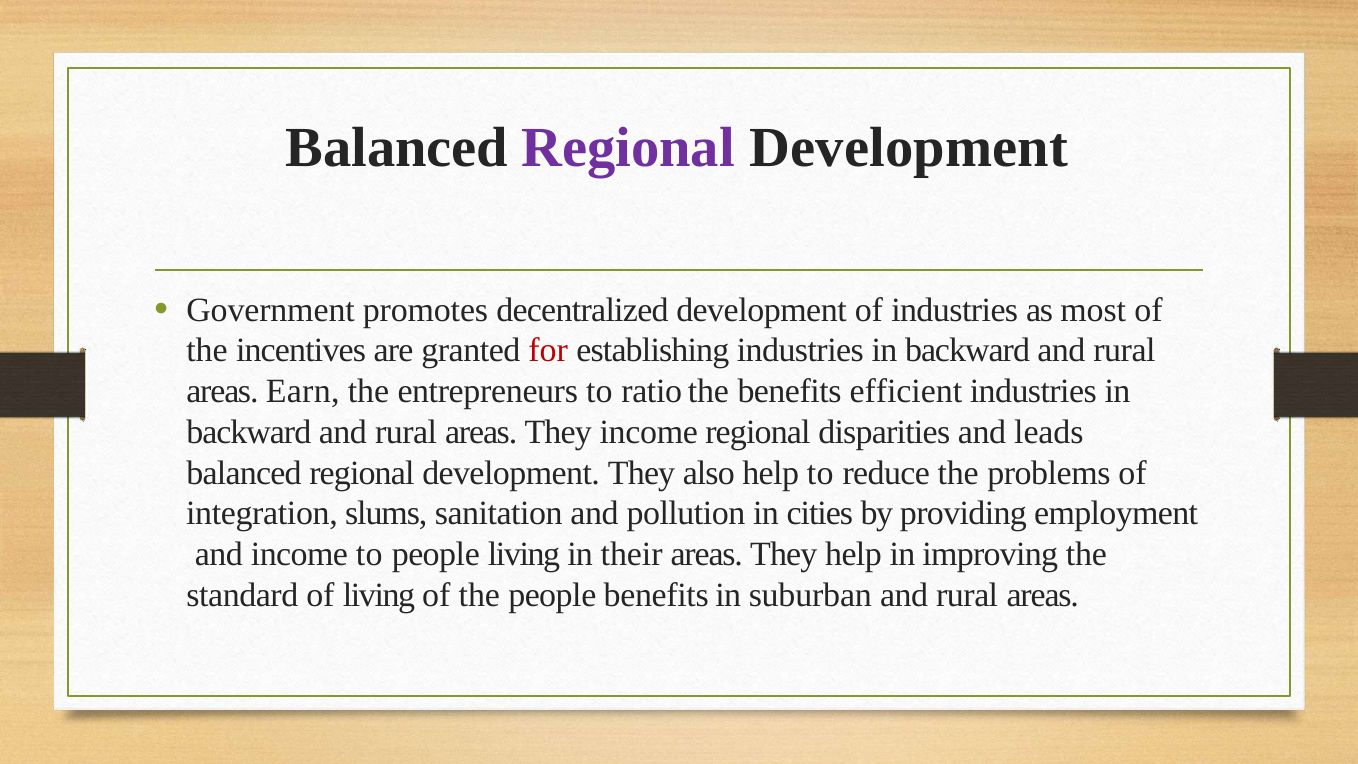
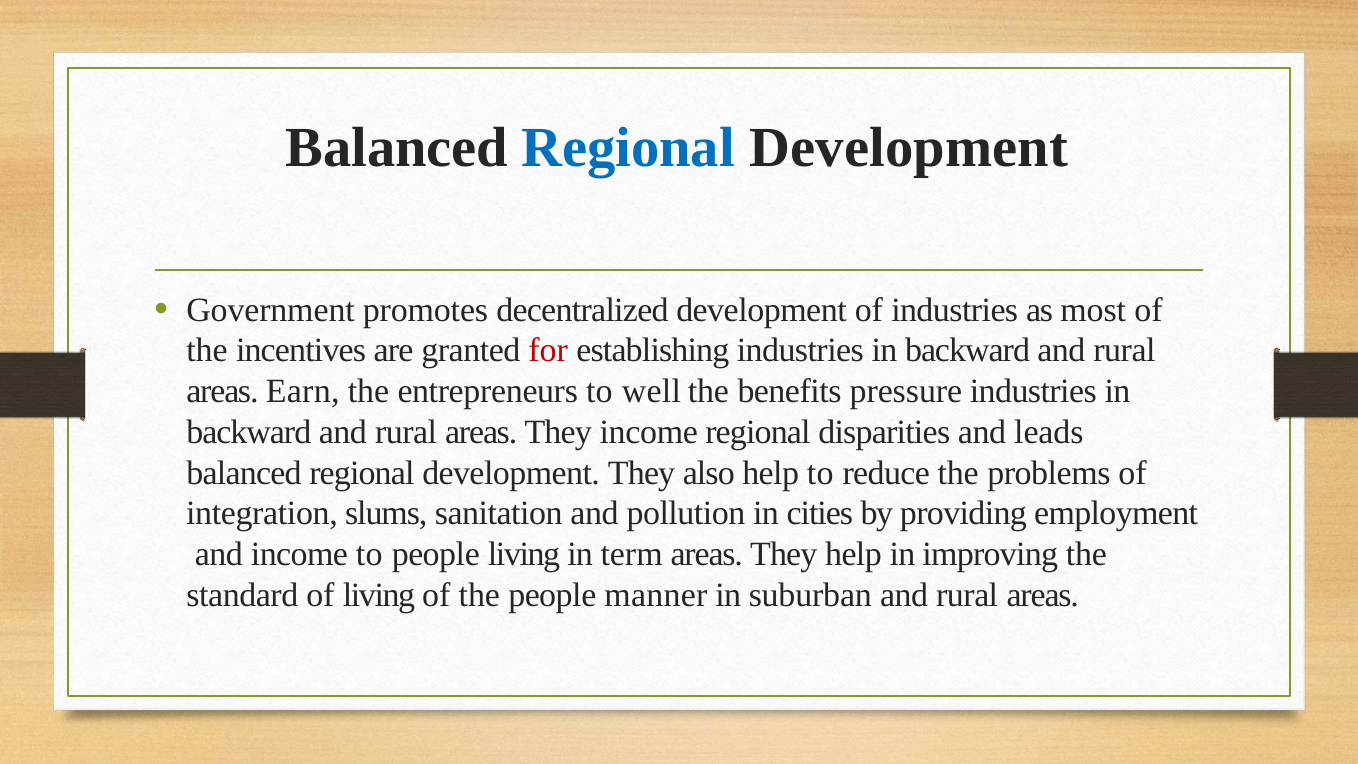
Regional colour: purple -> blue (628, 147)
ratio: ratio -> well (651, 391)
efficient: efficient -> pressure (906, 391)
their: their -> term (632, 554)
people benefits: benefits -> manner (656, 595)
